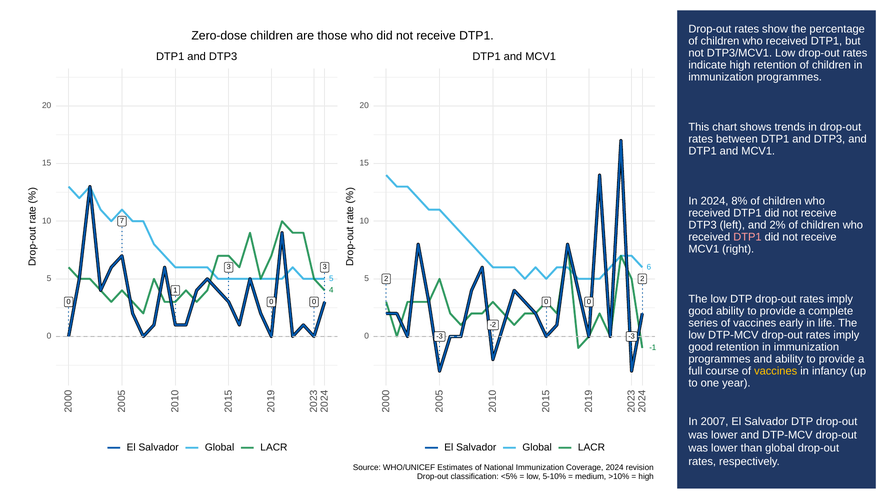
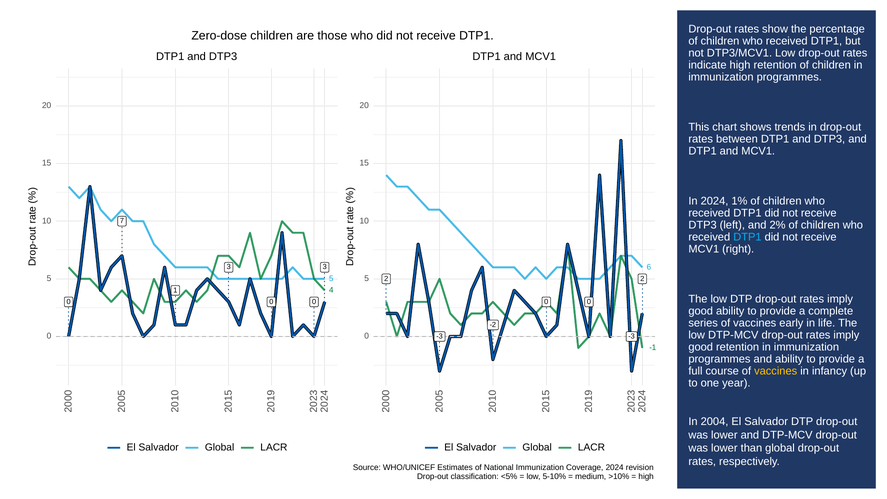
8%: 8% -> 1% (739, 201)
DTP1 colour: pink -> light blue (747, 237)
2007: 2007 -> 2004 (715, 422)
